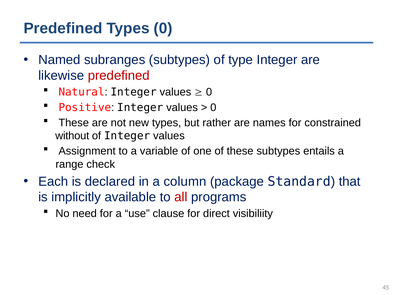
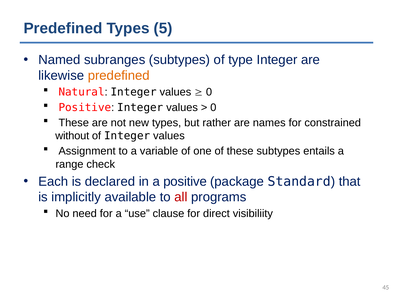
Types 0: 0 -> 5 (163, 28)
predefined colour: red -> orange (119, 76)
a column: column -> positive (185, 181)
